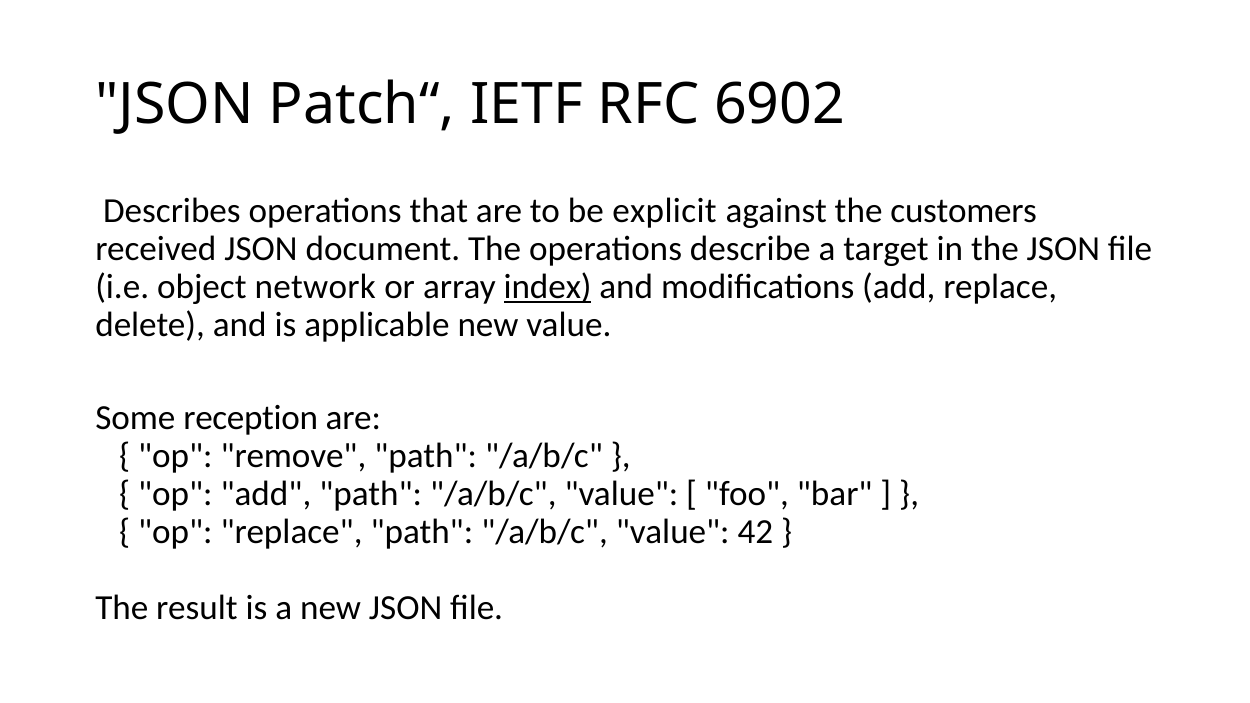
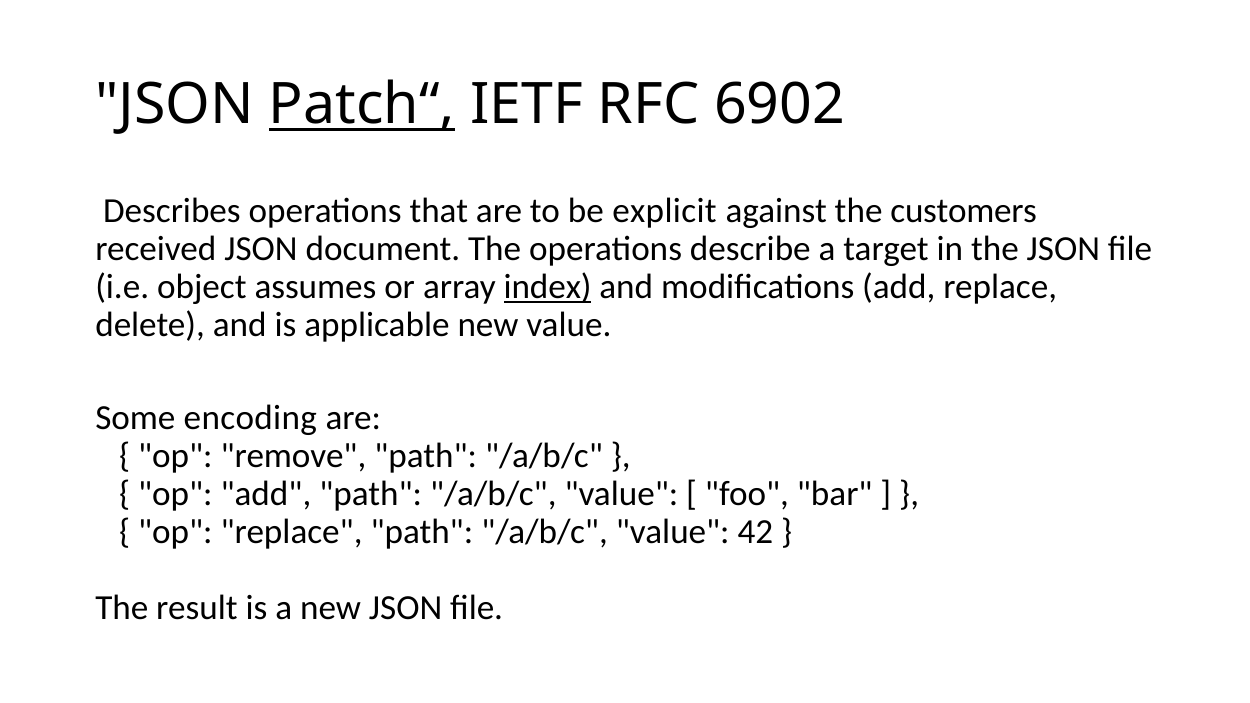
Patch“ underline: none -> present (362, 105)
network: network -> assumes (315, 287)
reception: reception -> encoding (250, 418)
